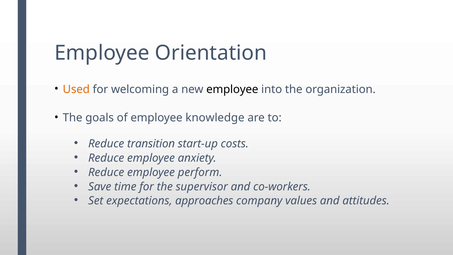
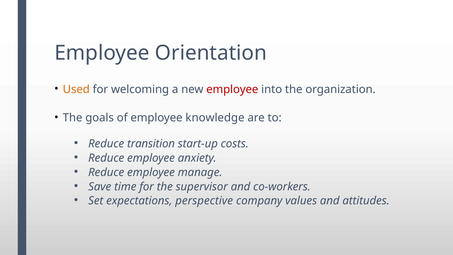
employee colour: black -> red (232, 89)
perform: perform -> manage (200, 172)
approaches: approaches -> perspective (204, 201)
